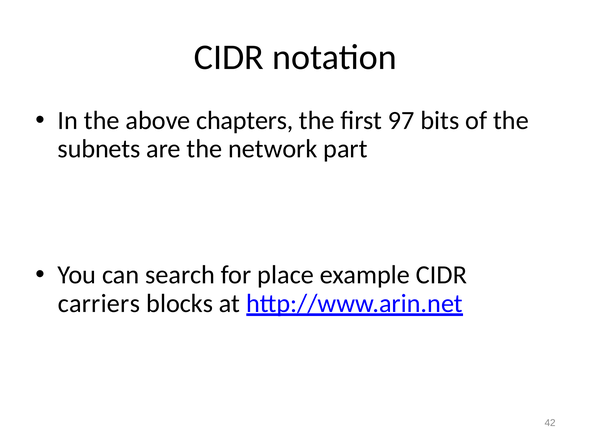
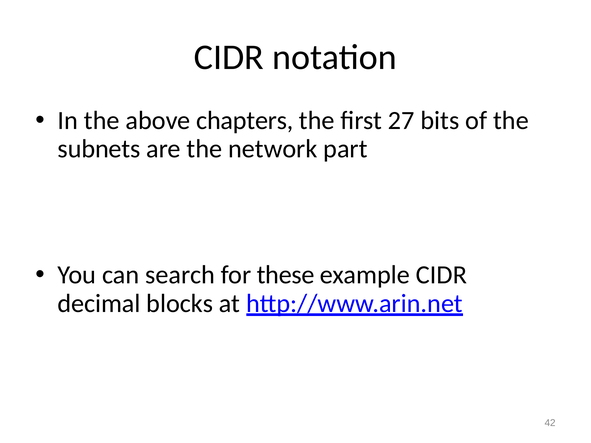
97: 97 -> 27 (401, 120)
place: place -> these (286, 275)
carriers: carriers -> decimal (99, 304)
